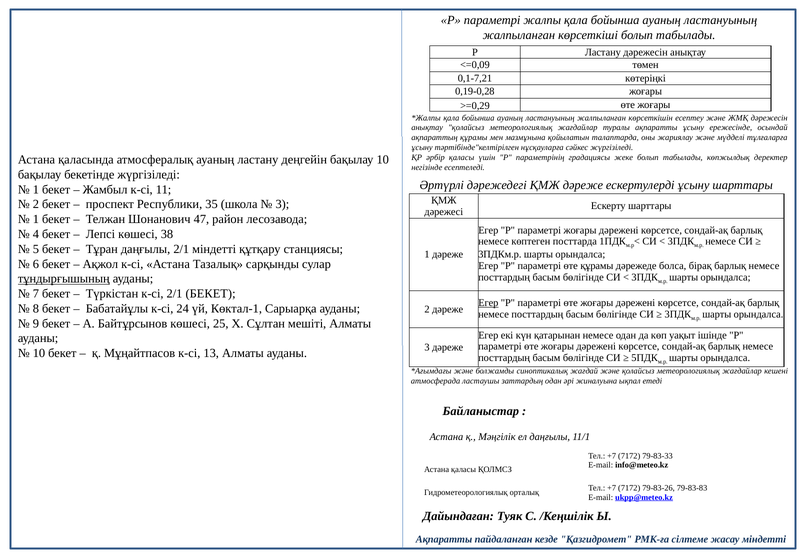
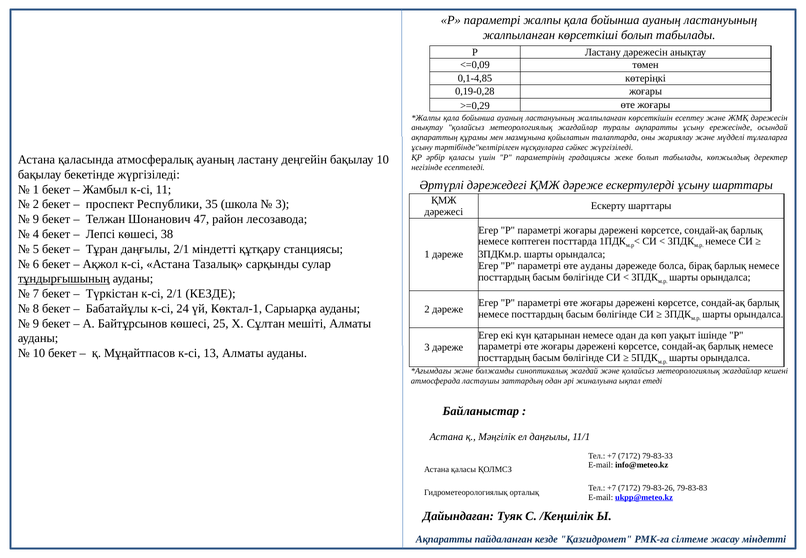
0,1-7,21: 0,1-7,21 -> 0,1-4,85 (475, 78)
1: 1 -> 9 (36, 219)
өте құрамы: құрамы -> ауданы (597, 266)
2/1 БЕКЕТ: БЕКЕТ -> КЕЗДЕ (211, 294)
Егер underline: present -> none (488, 303)
